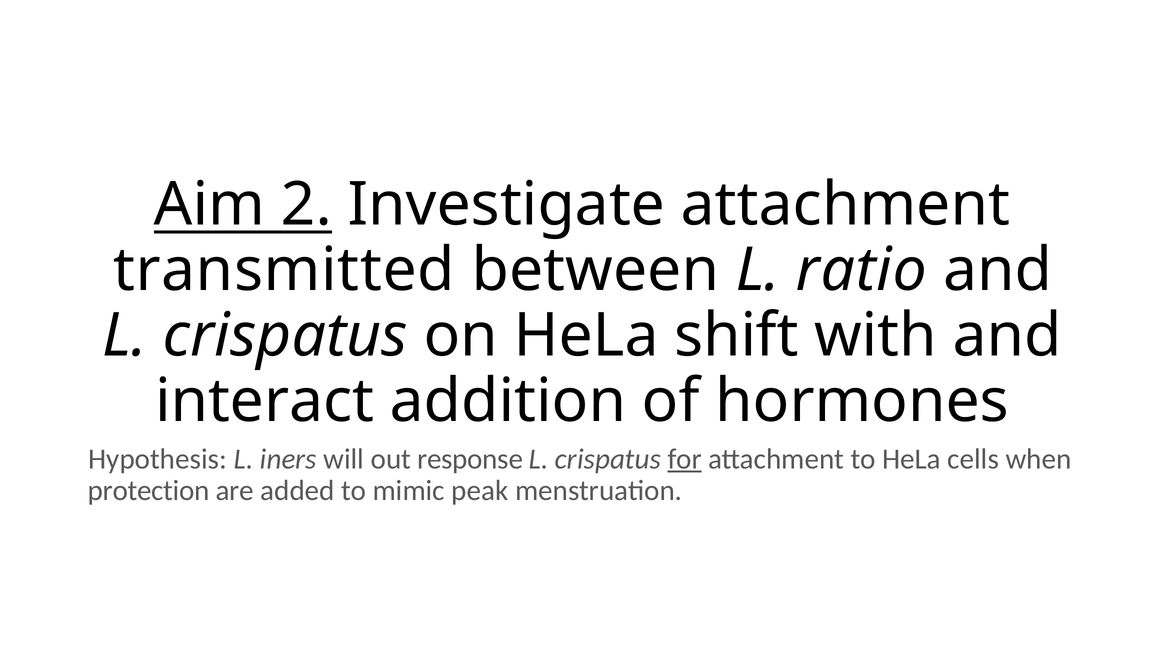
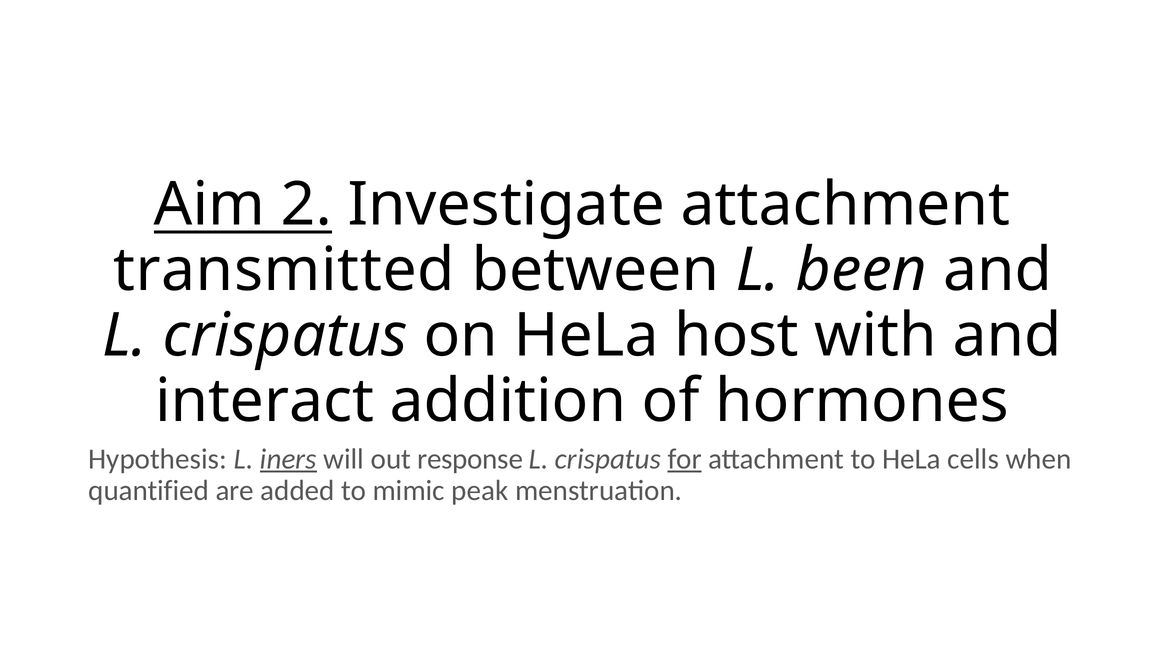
ratio: ratio -> been (861, 270)
shift: shift -> host (737, 336)
iners underline: none -> present (288, 459)
protection: protection -> quantified (149, 490)
